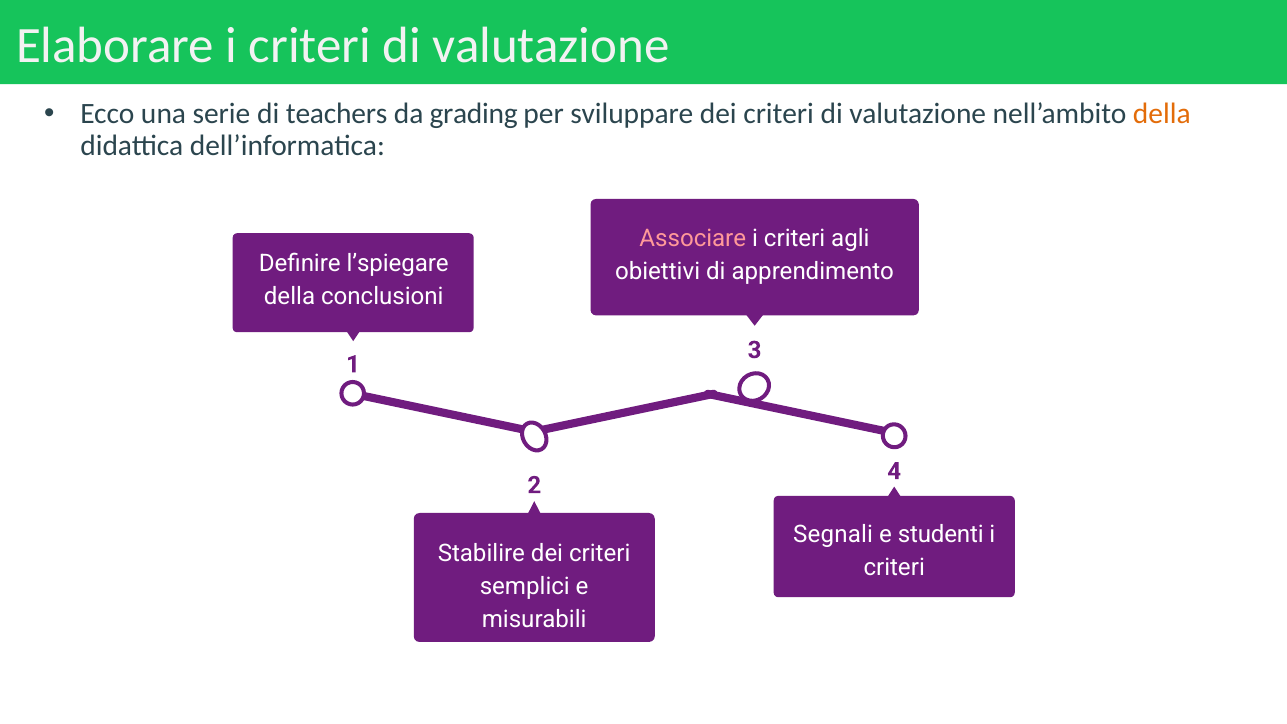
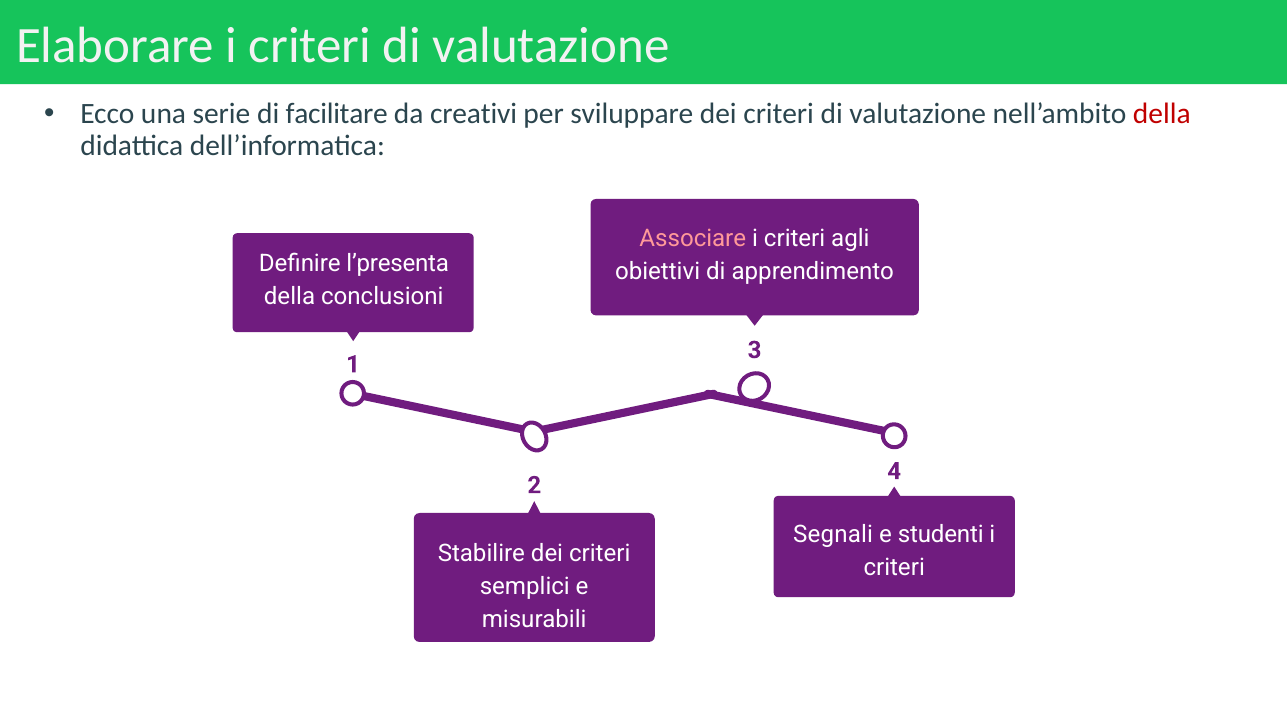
teachers: teachers -> facilitare (337, 114)
grading: grading -> creativi (474, 114)
della colour: orange -> red (1162, 114)
l’spiegare: l’spiegare -> l’presenta (398, 263)
